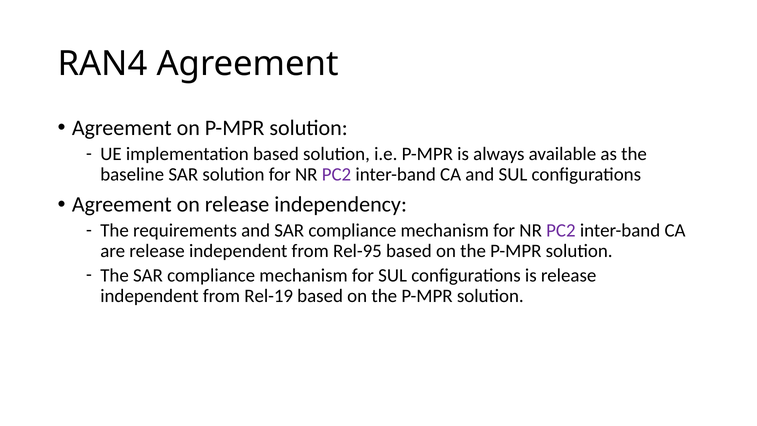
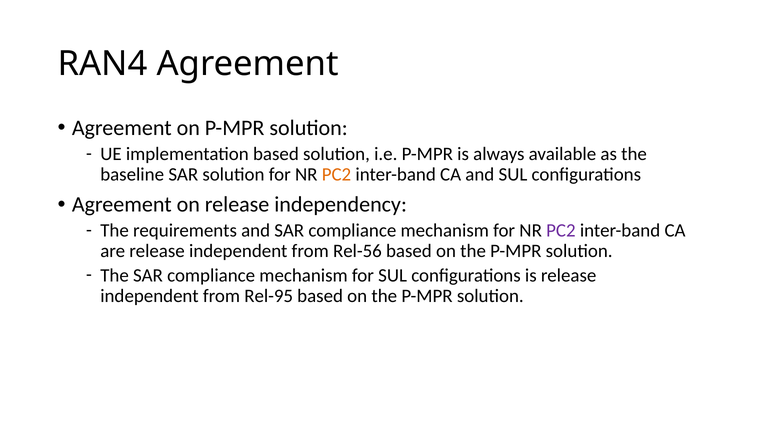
PC2 colour: purple -> orange (336, 175)
Rel-95: Rel-95 -> Rel-56 (357, 251)
Rel-19: Rel-19 -> Rel-95 (269, 296)
